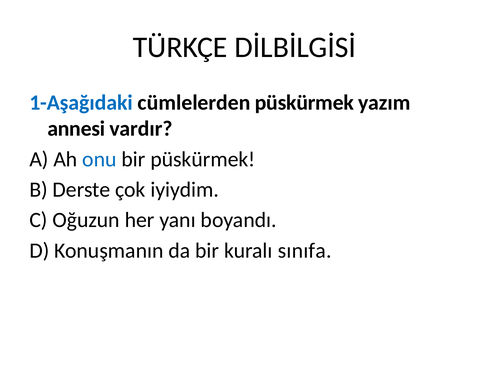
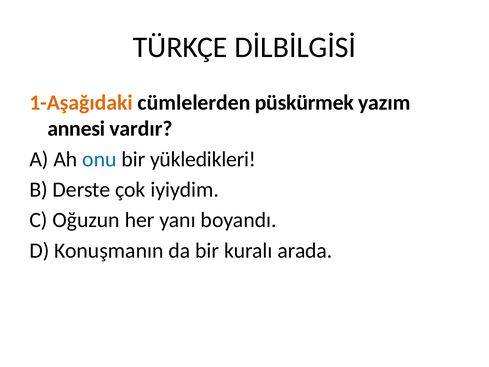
1-Aşağıdaki colour: blue -> orange (81, 103)
bir püskürmek: püskürmek -> yükledikleri (203, 159)
sınıfa: sınıfa -> arada (305, 250)
